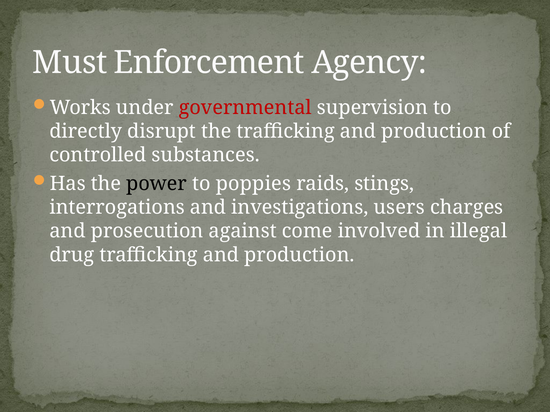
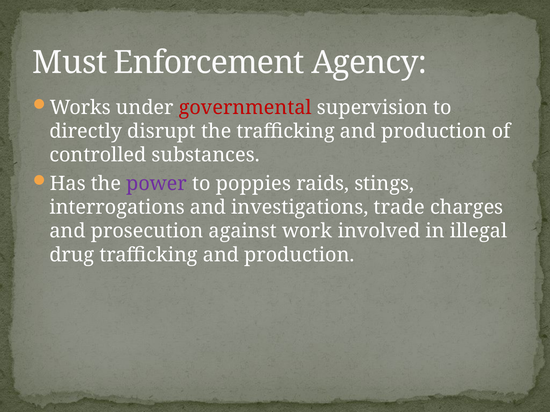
power colour: black -> purple (157, 184)
users: users -> trade (399, 208)
come: come -> work (307, 231)
